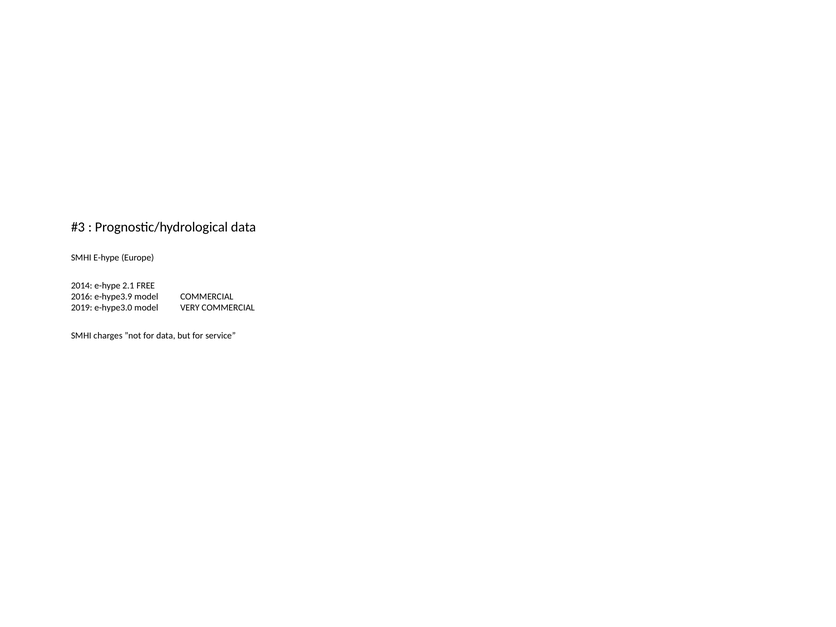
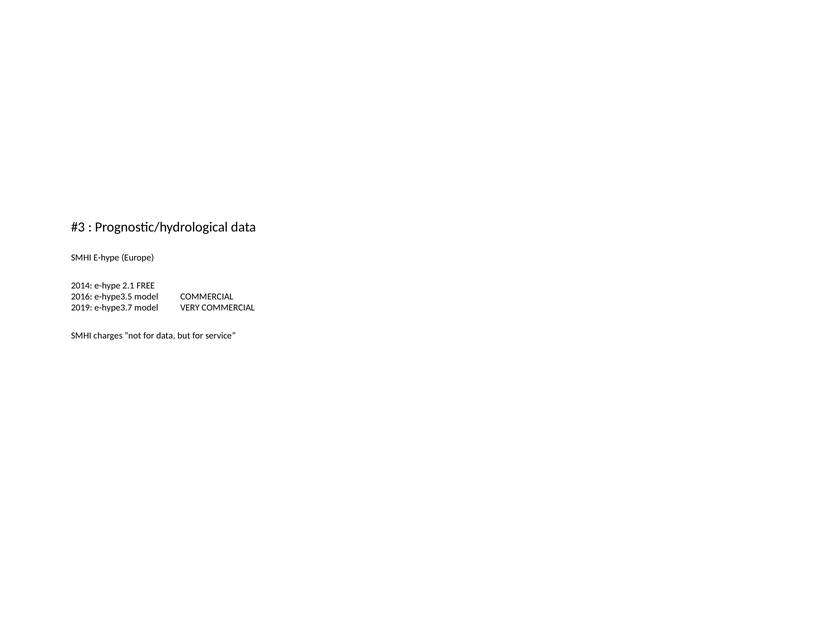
e-hype3.9: e-hype3.9 -> e-hype3.5 (113, 297)
e-hype3.0: e-hype3.0 -> e-hype3.7 (113, 308)
